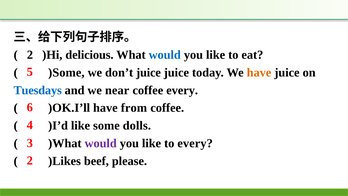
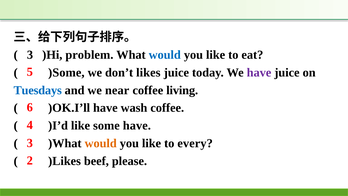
2: 2 -> 3 (30, 55)
delicious: delicious -> problem (89, 55)
don’t juice: juice -> likes (148, 72)
have colour: orange -> purple (259, 72)
coffee every: every -> living (182, 90)
from: from -> wash (134, 108)
some dolls: dolls -> have (137, 125)
would colour: purple -> orange (101, 143)
